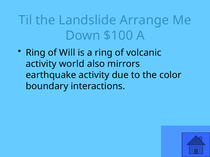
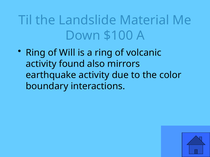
Arrange: Arrange -> Material (144, 20)
world: world -> found (72, 64)
